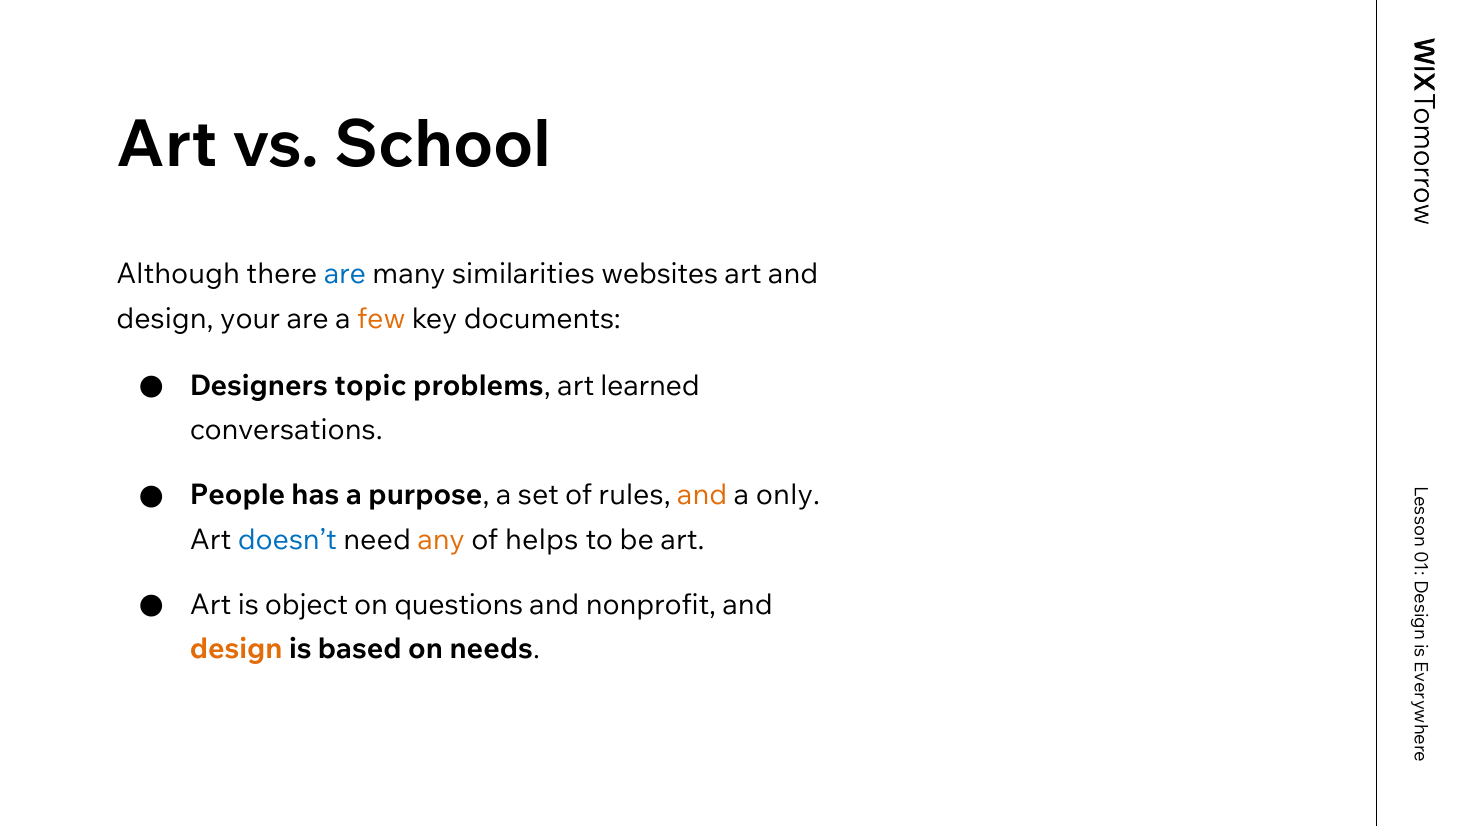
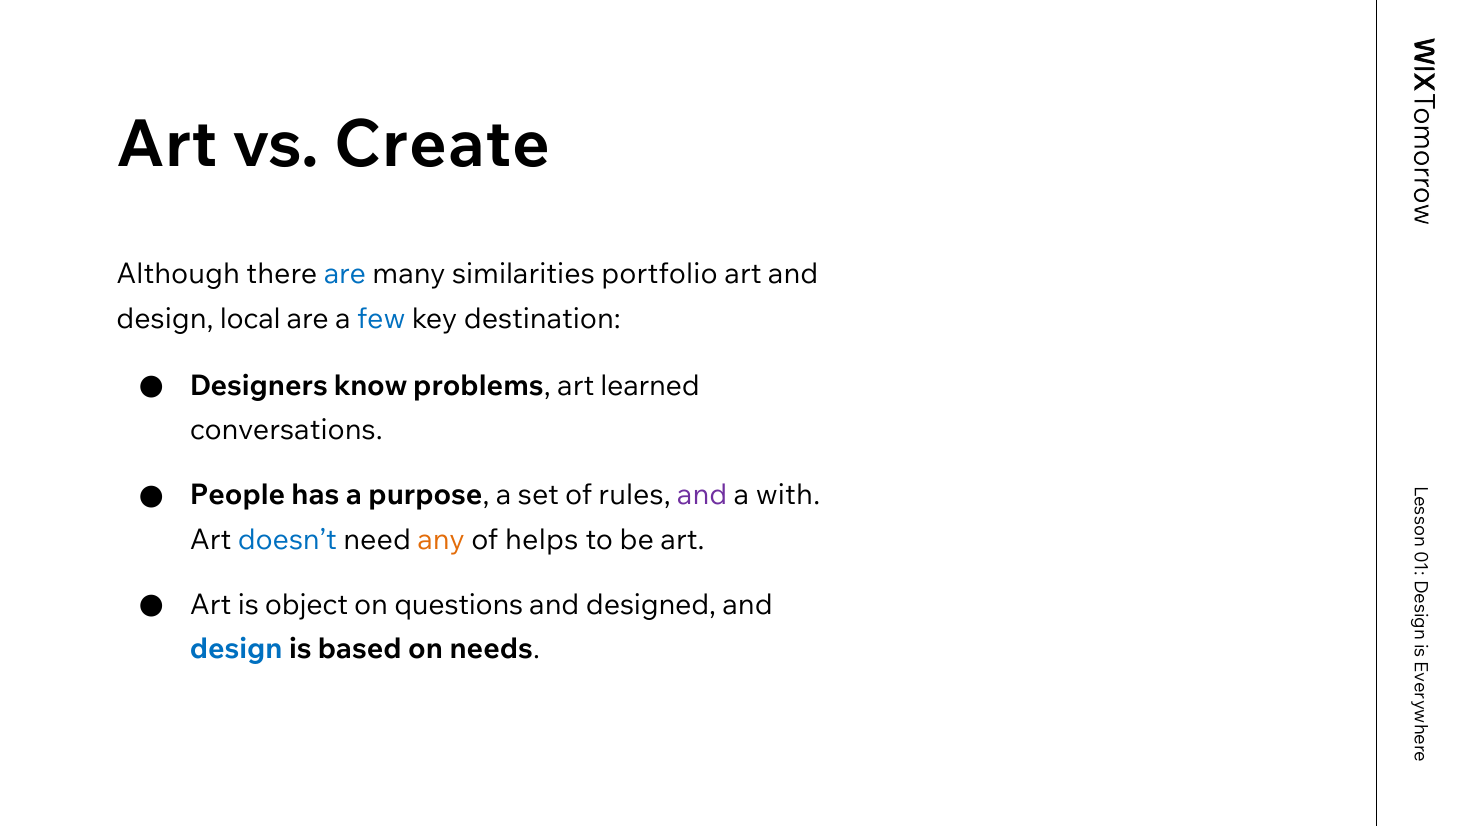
School: School -> Create (443, 145)
websites: websites -> portfolio (660, 275)
your: your -> local (250, 319)
few colour: orange -> blue (381, 319)
documents: documents -> destination (542, 319)
topic: topic -> know (371, 386)
and colour: orange -> purple (702, 496)
only: only -> with (788, 496)
nonprofit: nonprofit -> designed (651, 605)
design colour: orange -> blue (236, 650)
